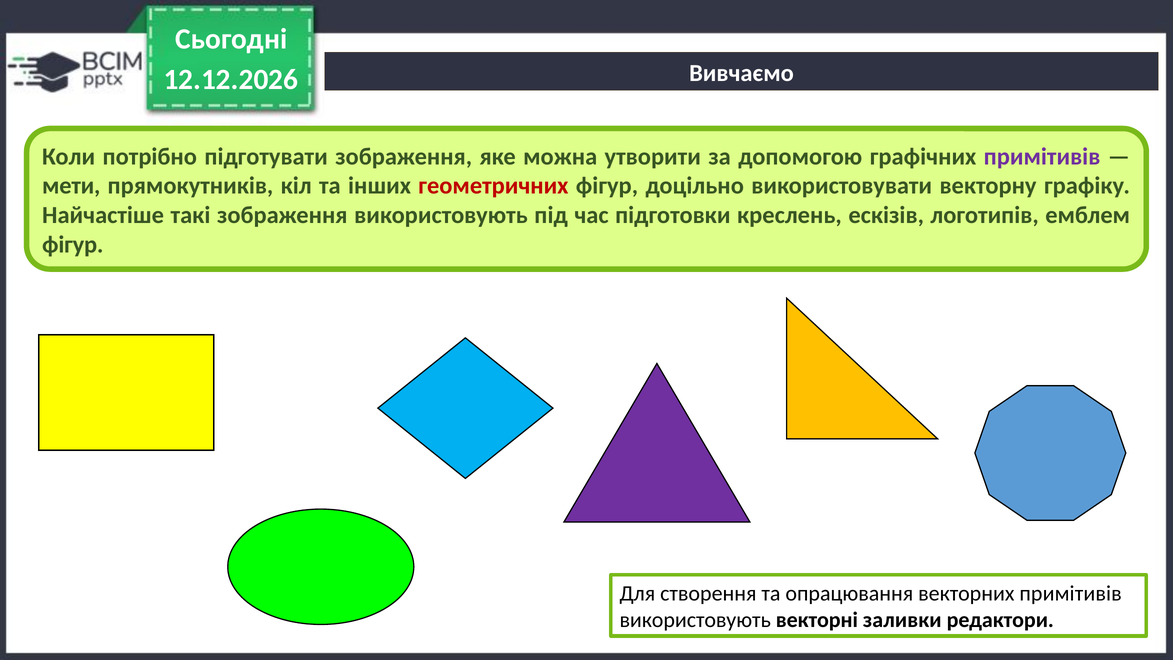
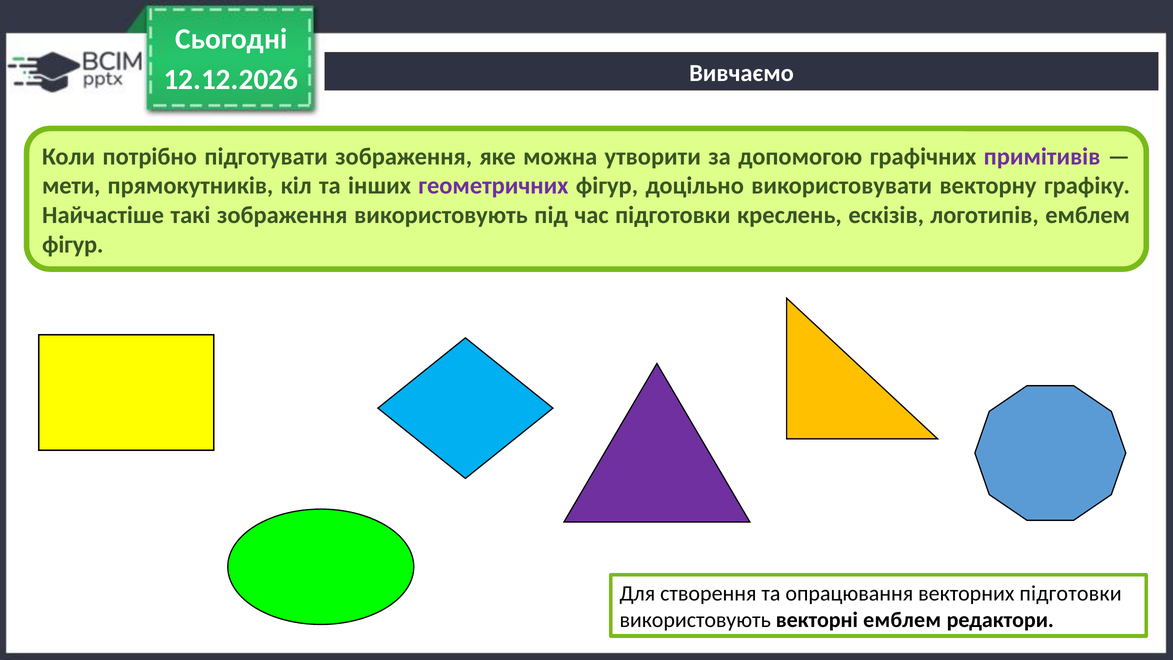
геометричних colour: red -> purple (493, 186)
векторних примітивів: примітивів -> підготовки (1071, 593)
векторні заливки: заливки -> емблем (902, 620)
